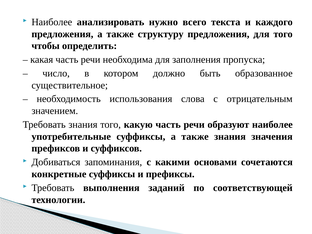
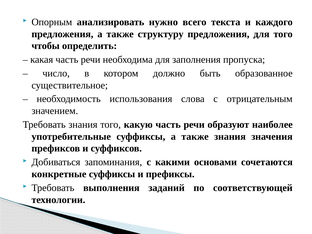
Наиболее: Наиболее -> Опорным (52, 22)
